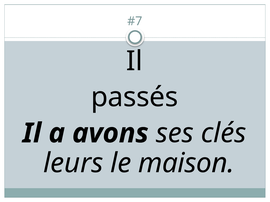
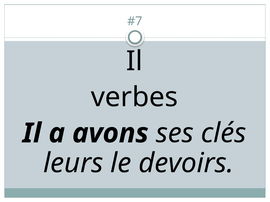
passés: passés -> verbes (134, 97)
maison: maison -> devoirs (186, 164)
